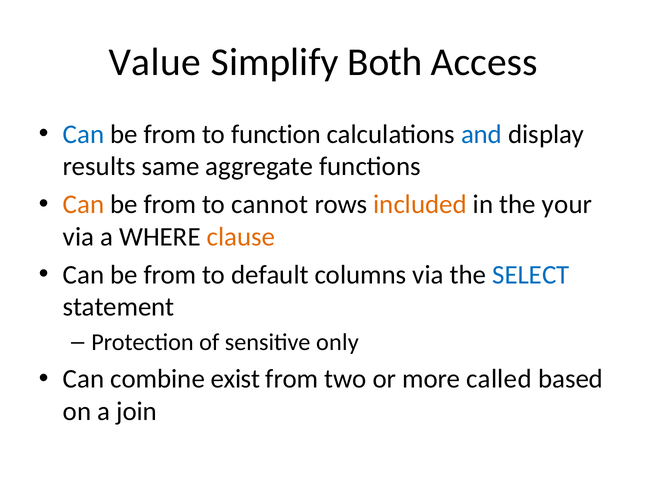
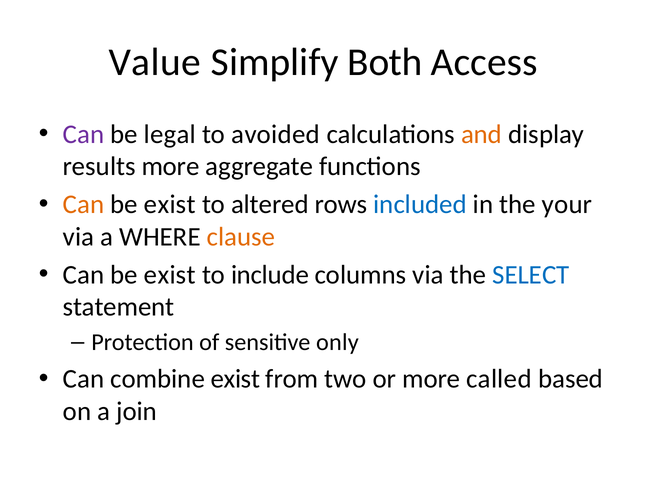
Can colour: blue -> purple (84, 134)
from: from -> legal (170, 134)
function: function -> avoided (276, 134)
and colour: blue -> orange (482, 134)
results same: same -> more (171, 167)
from: from -> exist (170, 205)
cannot: cannot -> altered (270, 205)
included colour: orange -> blue (420, 205)
from: from -> exist (170, 275)
default: default -> include (270, 275)
